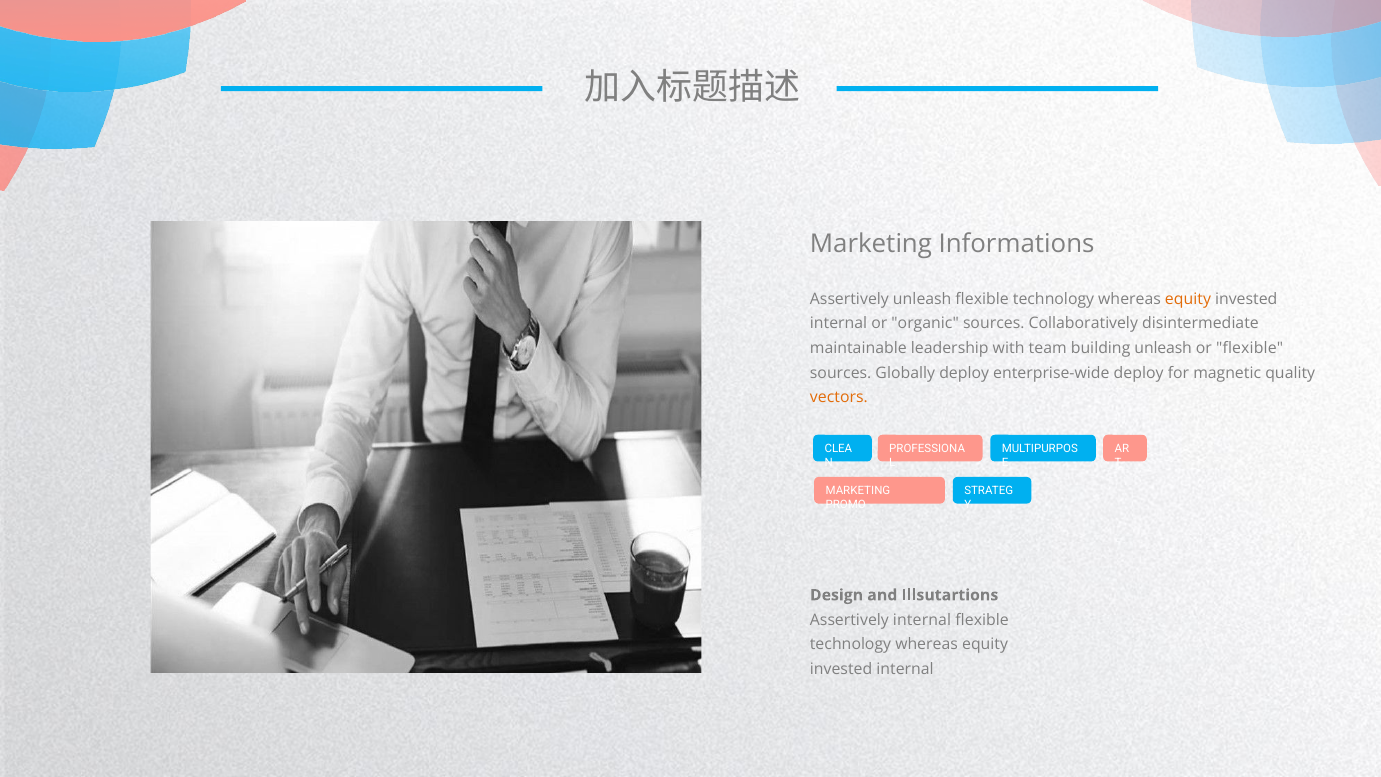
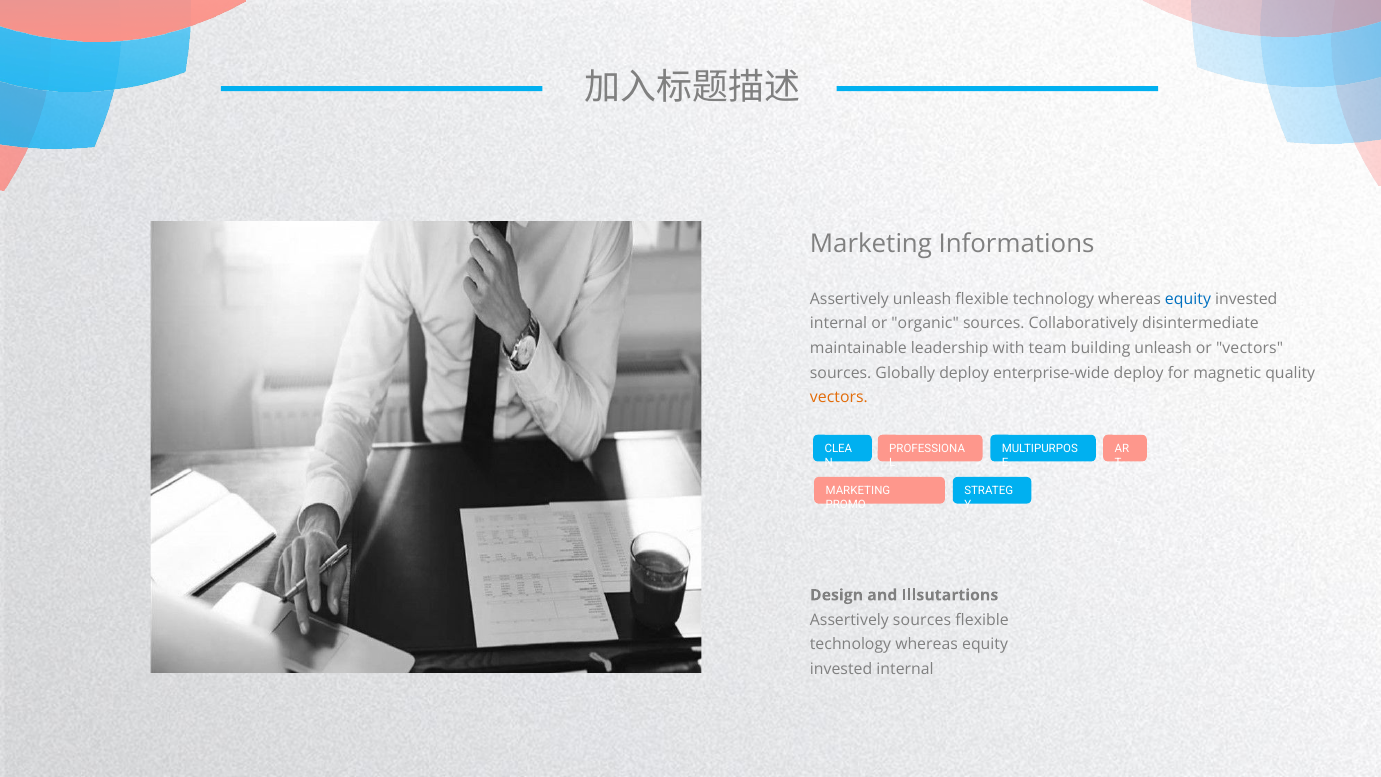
equity colour: orange -> blue (1188, 299)
or flexible: flexible -> vectors (1250, 348)
Assertively internal: internal -> sources (922, 620)
